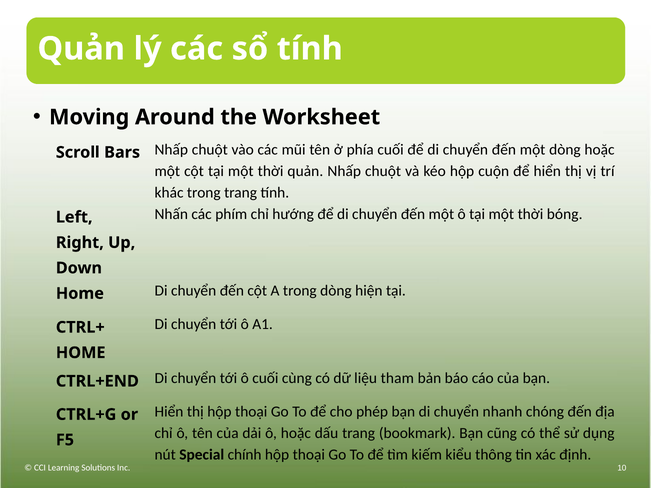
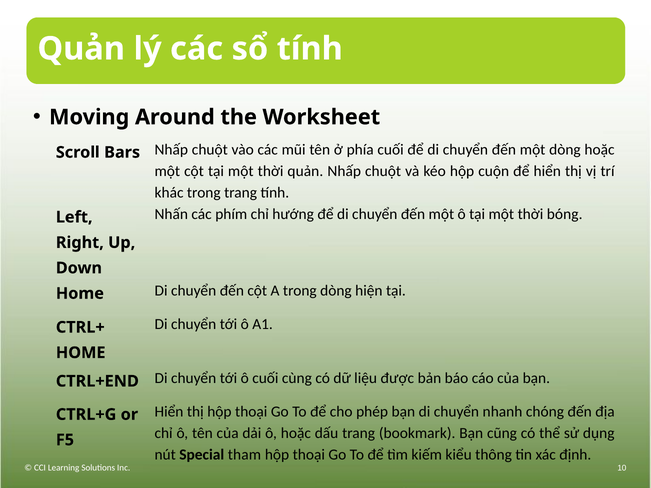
tham: tham -> được (397, 379)
chính: chính -> tham (244, 455)
